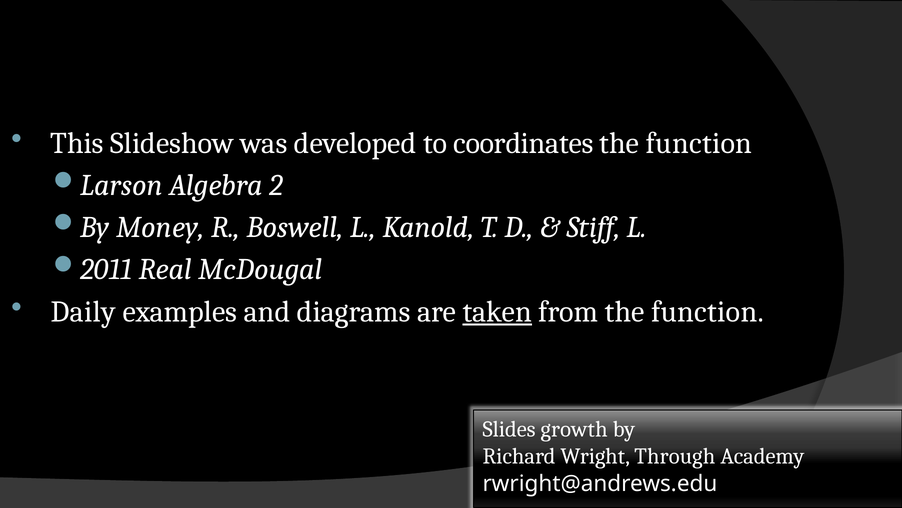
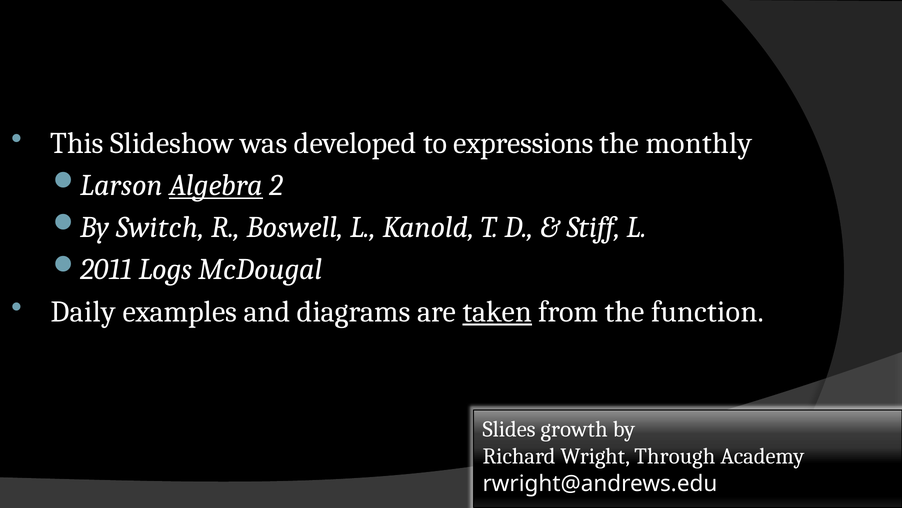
coordinates: coordinates -> expressions (523, 143)
function: function -> monthly (699, 143)
Algebra underline: none -> present (216, 185)
Money: Money -> Switch (160, 227)
Real: Real -> Logs (165, 269)
